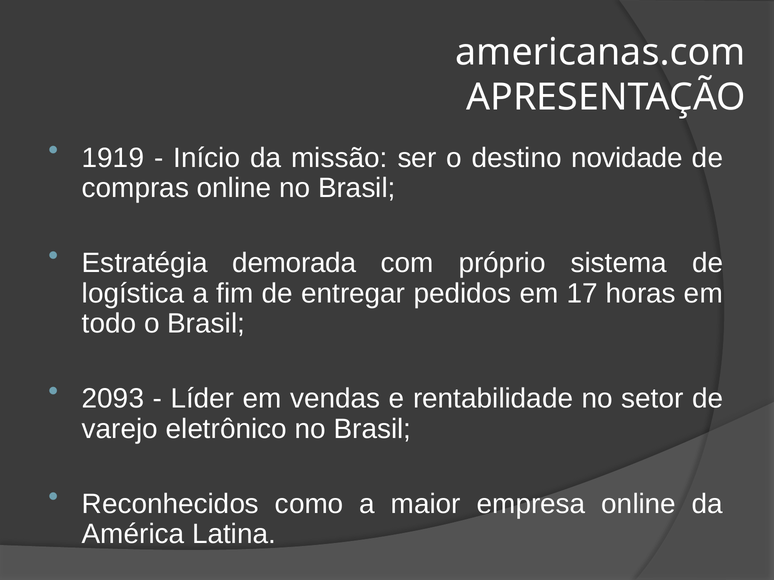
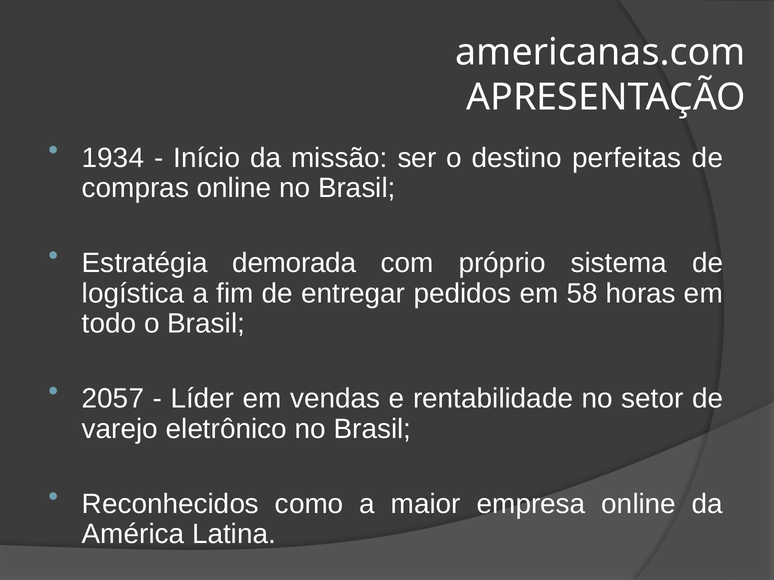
1919: 1919 -> 1934 (113, 158)
novidade: novidade -> perfeitas (627, 158)
17: 17 -> 58 (582, 294)
2093: 2093 -> 2057 (113, 399)
